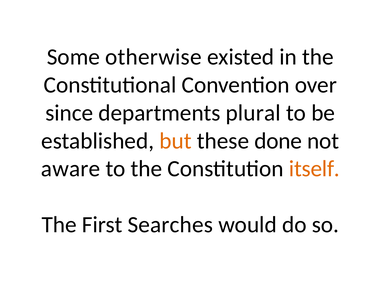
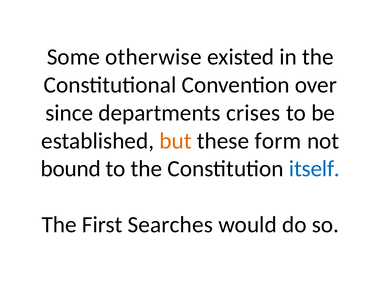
plural: plural -> crises (253, 113)
done: done -> form (278, 141)
aware: aware -> bound (71, 169)
itself colour: orange -> blue (314, 169)
